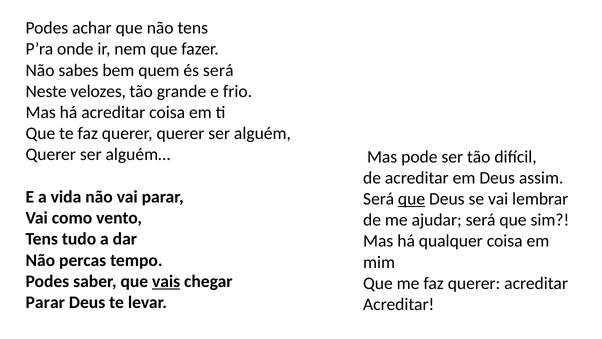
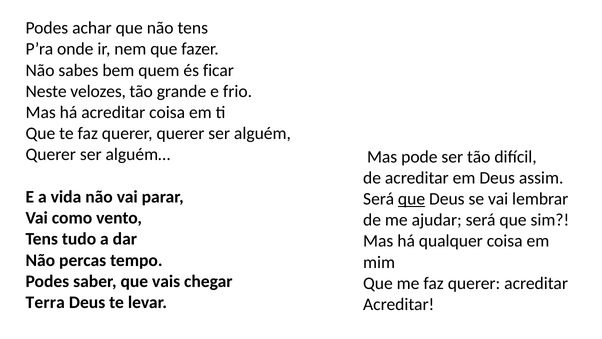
és será: será -> ficar (218, 70)
vais underline: present -> none (166, 281)
Parar: Parar -> Terra (45, 302)
